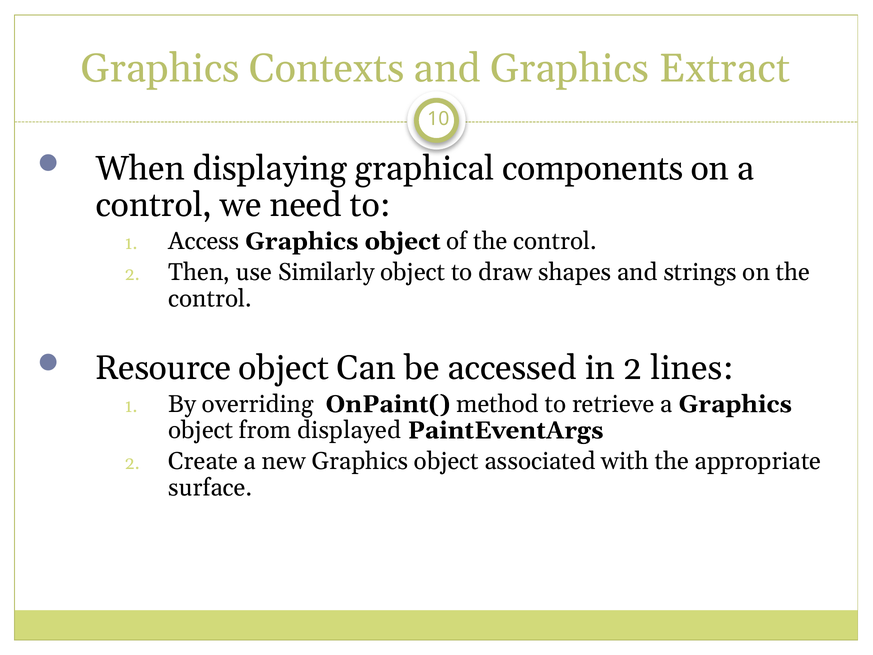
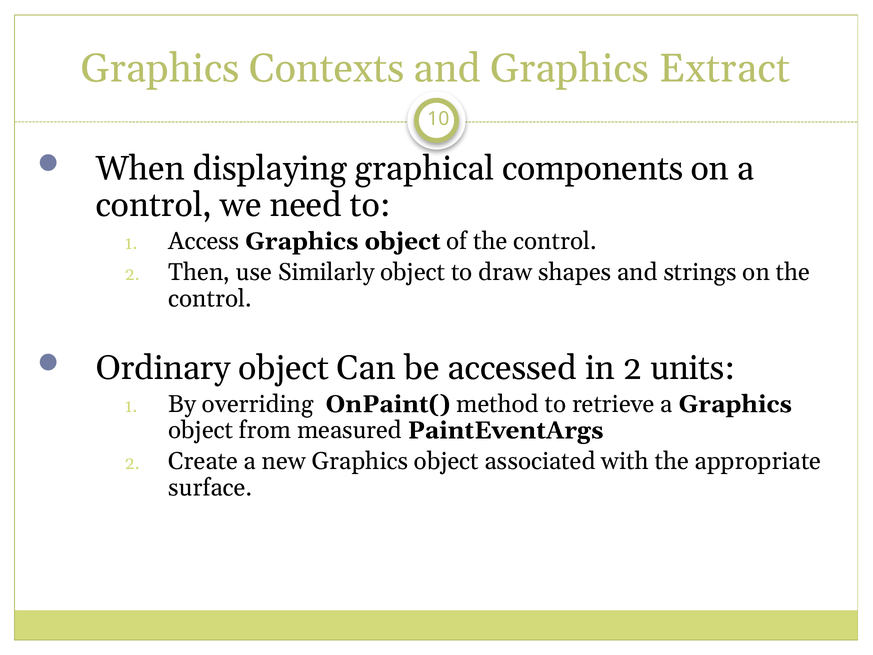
Resource: Resource -> Ordinary (163, 368)
lines: lines -> units (692, 368)
displayed: displayed -> measured (349, 430)
